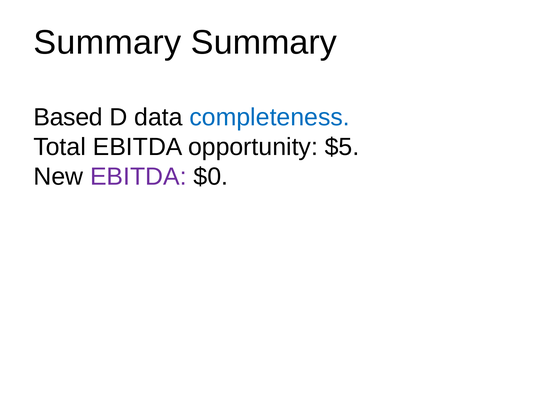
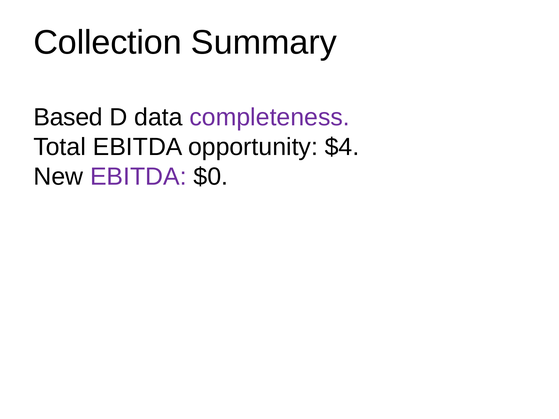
Summary: Summary -> Collection (108, 42)
completeness colour: blue -> purple (270, 117)
$5: $5 -> $4 (342, 147)
